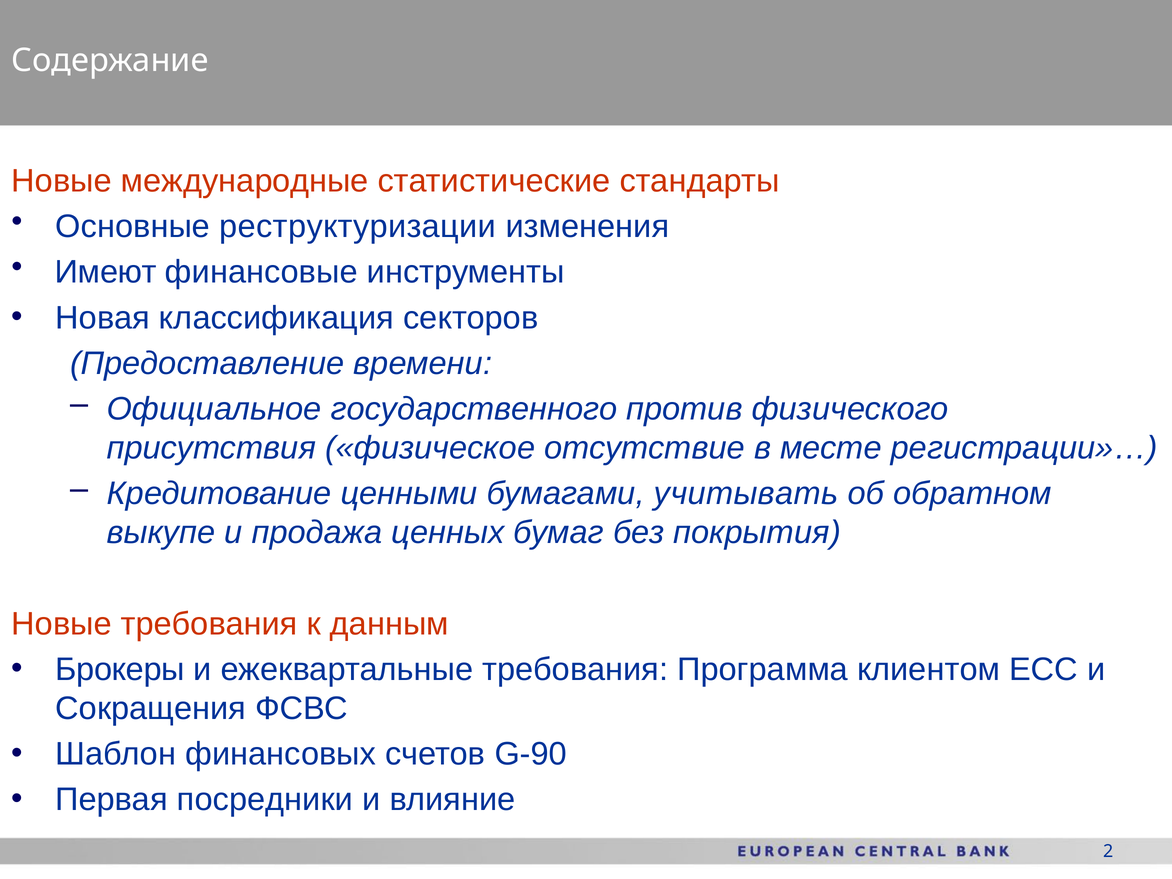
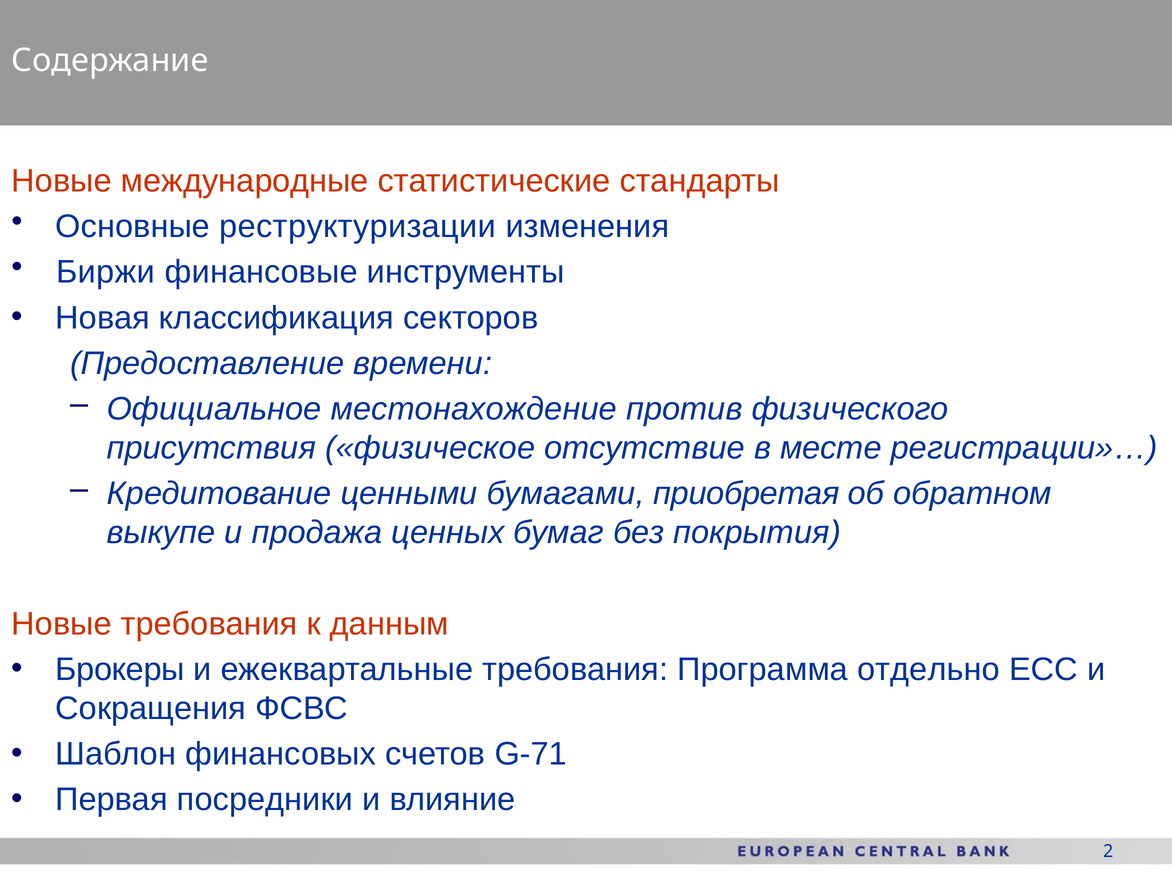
Имеют: Имеют -> Биржи (106, 272)
государственного: государственного -> местонахождение (474, 409)
учитывать: учитывать -> приобретая (746, 494)
клиентом: клиентом -> отдельно (928, 669)
G-90: G-90 -> G-71 (531, 754)
